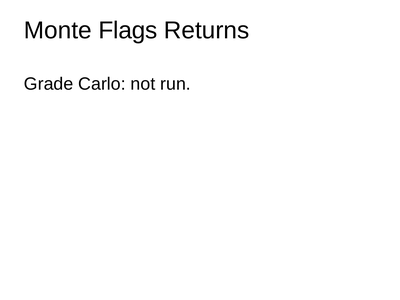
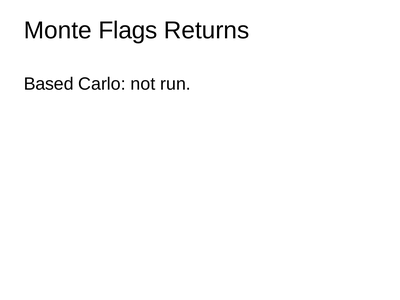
Grade: Grade -> Based (49, 84)
